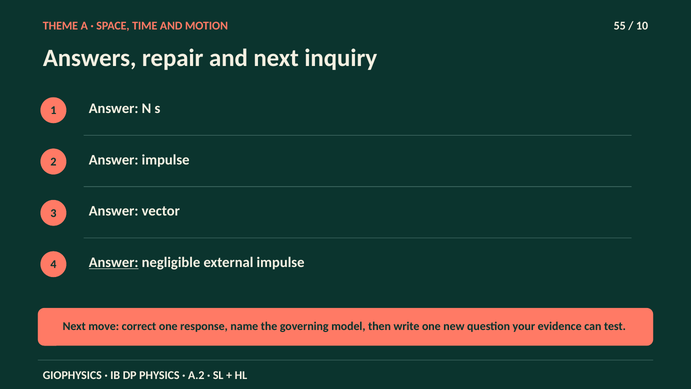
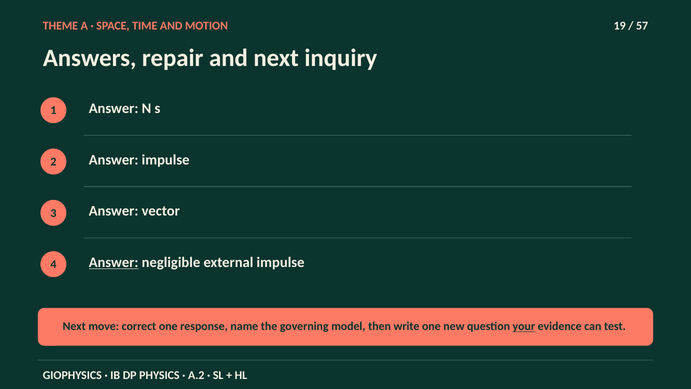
55: 55 -> 19 (620, 26)
10: 10 -> 57 (642, 26)
your underline: none -> present (524, 326)
